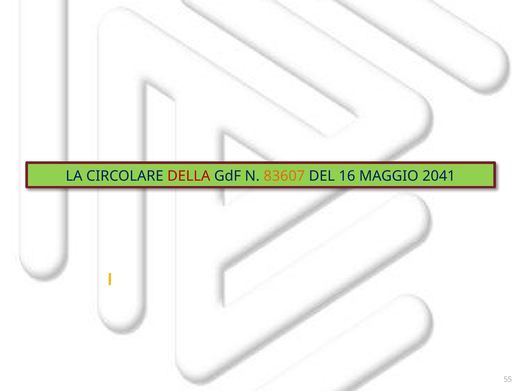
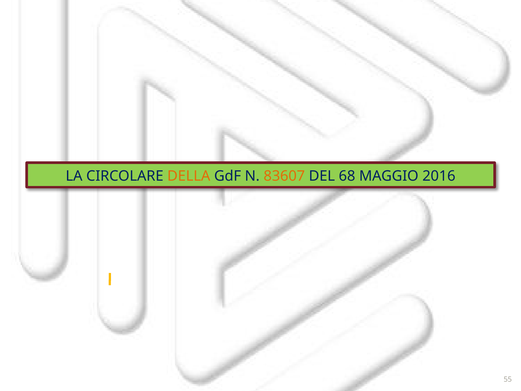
DELLA colour: red -> orange (189, 176)
16: 16 -> 68 (347, 176)
2041: 2041 -> 2016 (439, 176)
